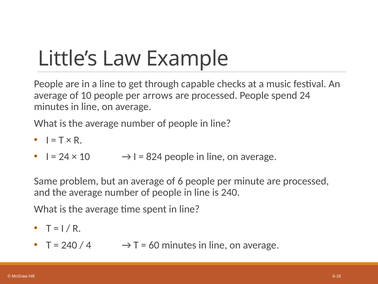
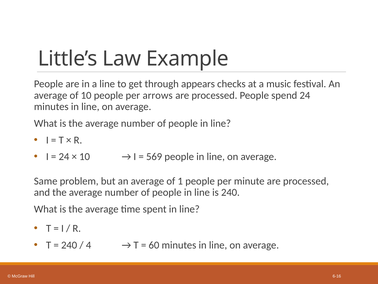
capable: capable -> appears (198, 84)
824: 824 -> 569 (154, 156)
6: 6 -> 1 (180, 181)
